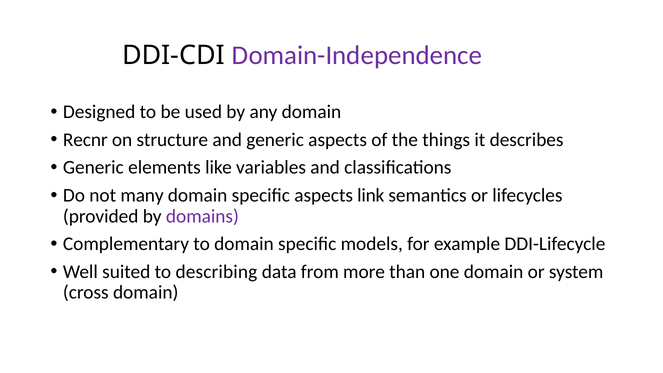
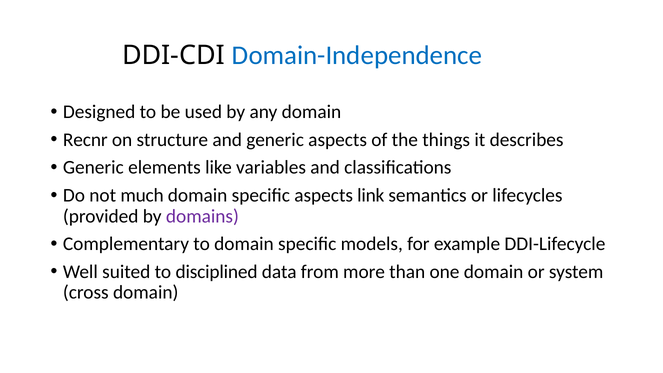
Domain-Independence colour: purple -> blue (357, 56)
many: many -> much (142, 195)
describing: describing -> disciplined (217, 272)
